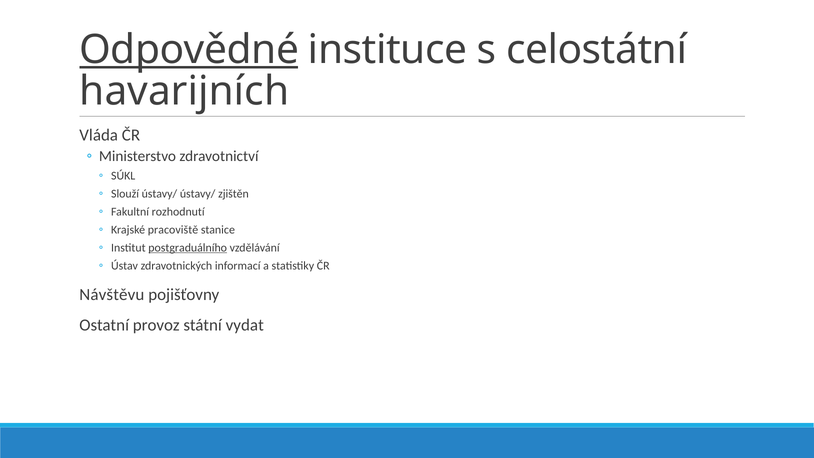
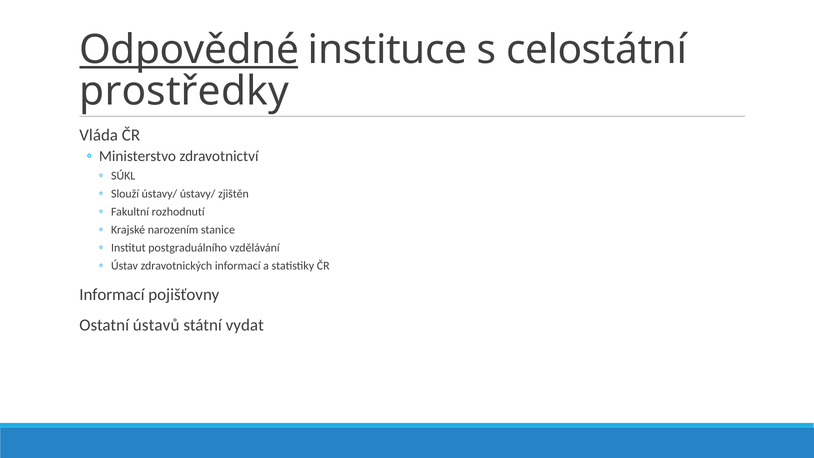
havarijních: havarijních -> prostředky (184, 91)
pracoviště: pracoviště -> narozením (173, 230)
postgraduálního underline: present -> none (188, 248)
Návštěvu: Návštěvu -> Informací (112, 295)
provoz: provoz -> ústavů (156, 325)
